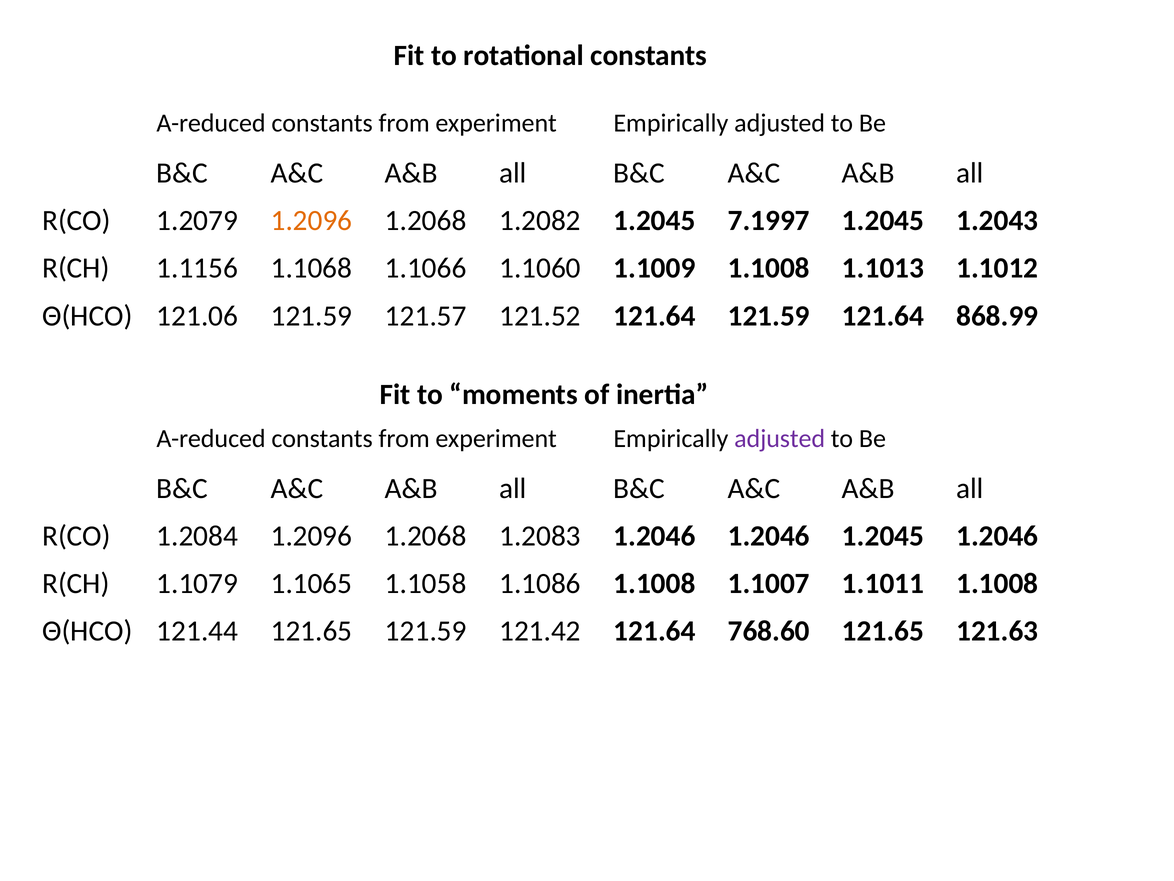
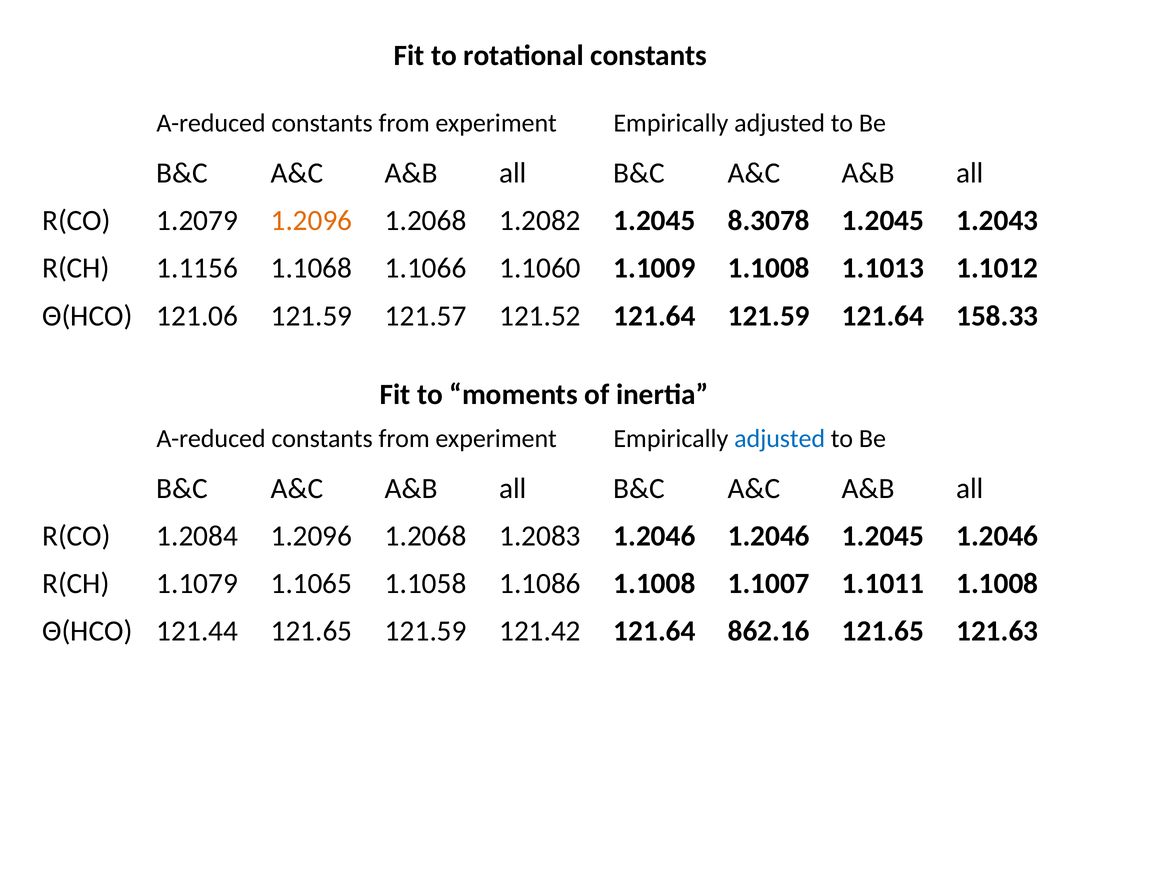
7.1997: 7.1997 -> 8.3078 (769, 220)
868.99: 868.99 -> 158.33 (997, 316)
adjusted colour: purple -> blue (780, 438)
768.60: 768.60 -> 862.16 (769, 631)
